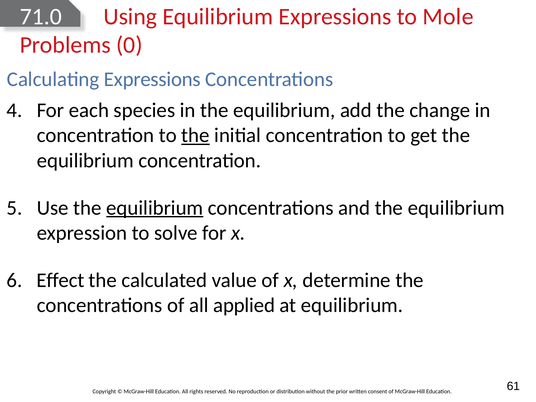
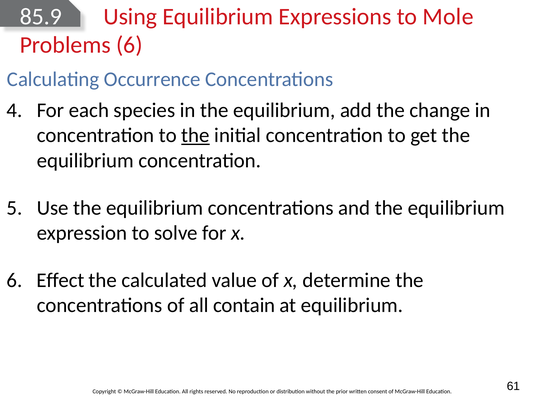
71.0: 71.0 -> 85.9 (41, 17)
Problems 0: 0 -> 6 (129, 45)
Calculating Expressions: Expressions -> Occurrence (152, 79)
equilibrium underline: present -> none (155, 208)
applied: applied -> contain (244, 305)
